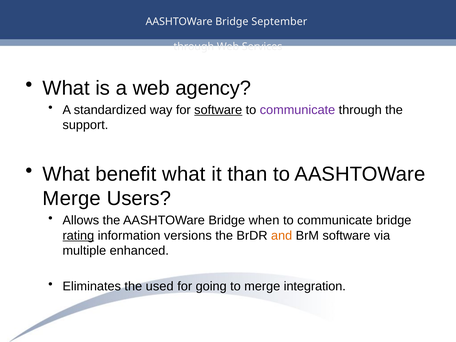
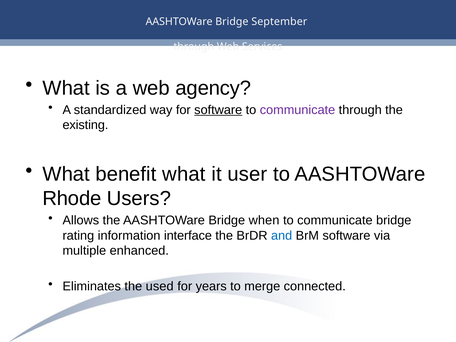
support: support -> existing (85, 125)
than: than -> user (247, 174)
Merge: Merge -> Rhode (72, 199)
rating underline: present -> none (78, 236)
versions: versions -> interface (188, 236)
and colour: orange -> blue (282, 236)
going: going -> years (211, 286)
integration: integration -> connected (315, 286)
